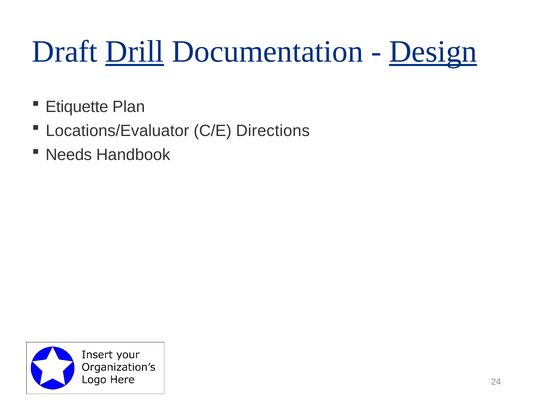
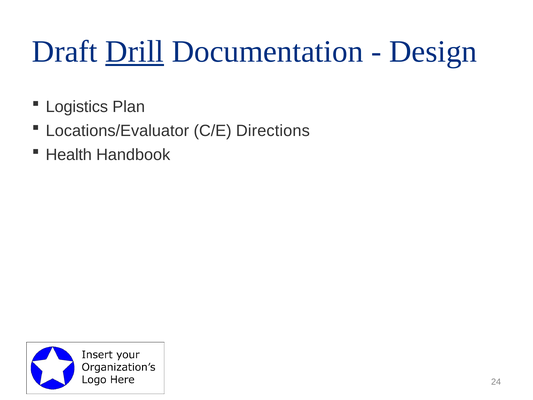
Design underline: present -> none (433, 51)
Etiquette: Etiquette -> Logistics (77, 107)
Needs: Needs -> Health (69, 155)
